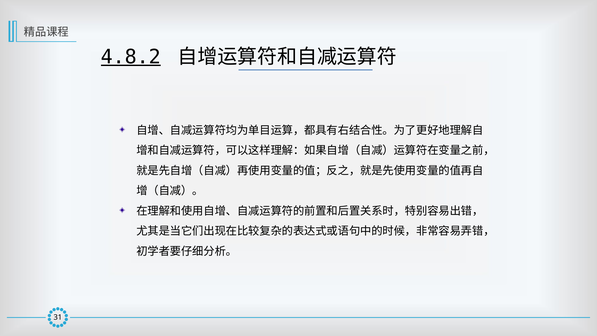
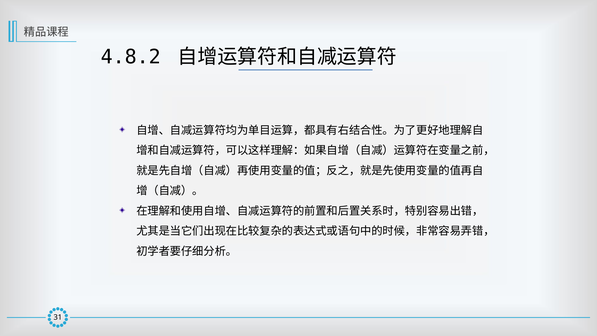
4.8.2 underline: present -> none (131, 57)
